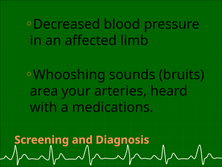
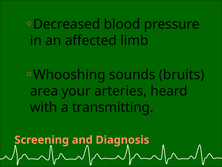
medications: medications -> transmitting (113, 107)
